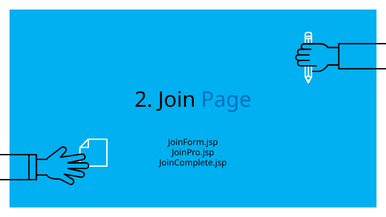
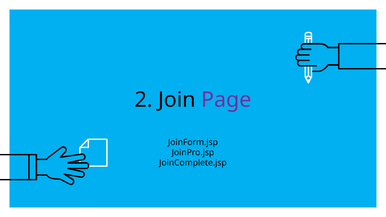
Page colour: blue -> purple (226, 100)
